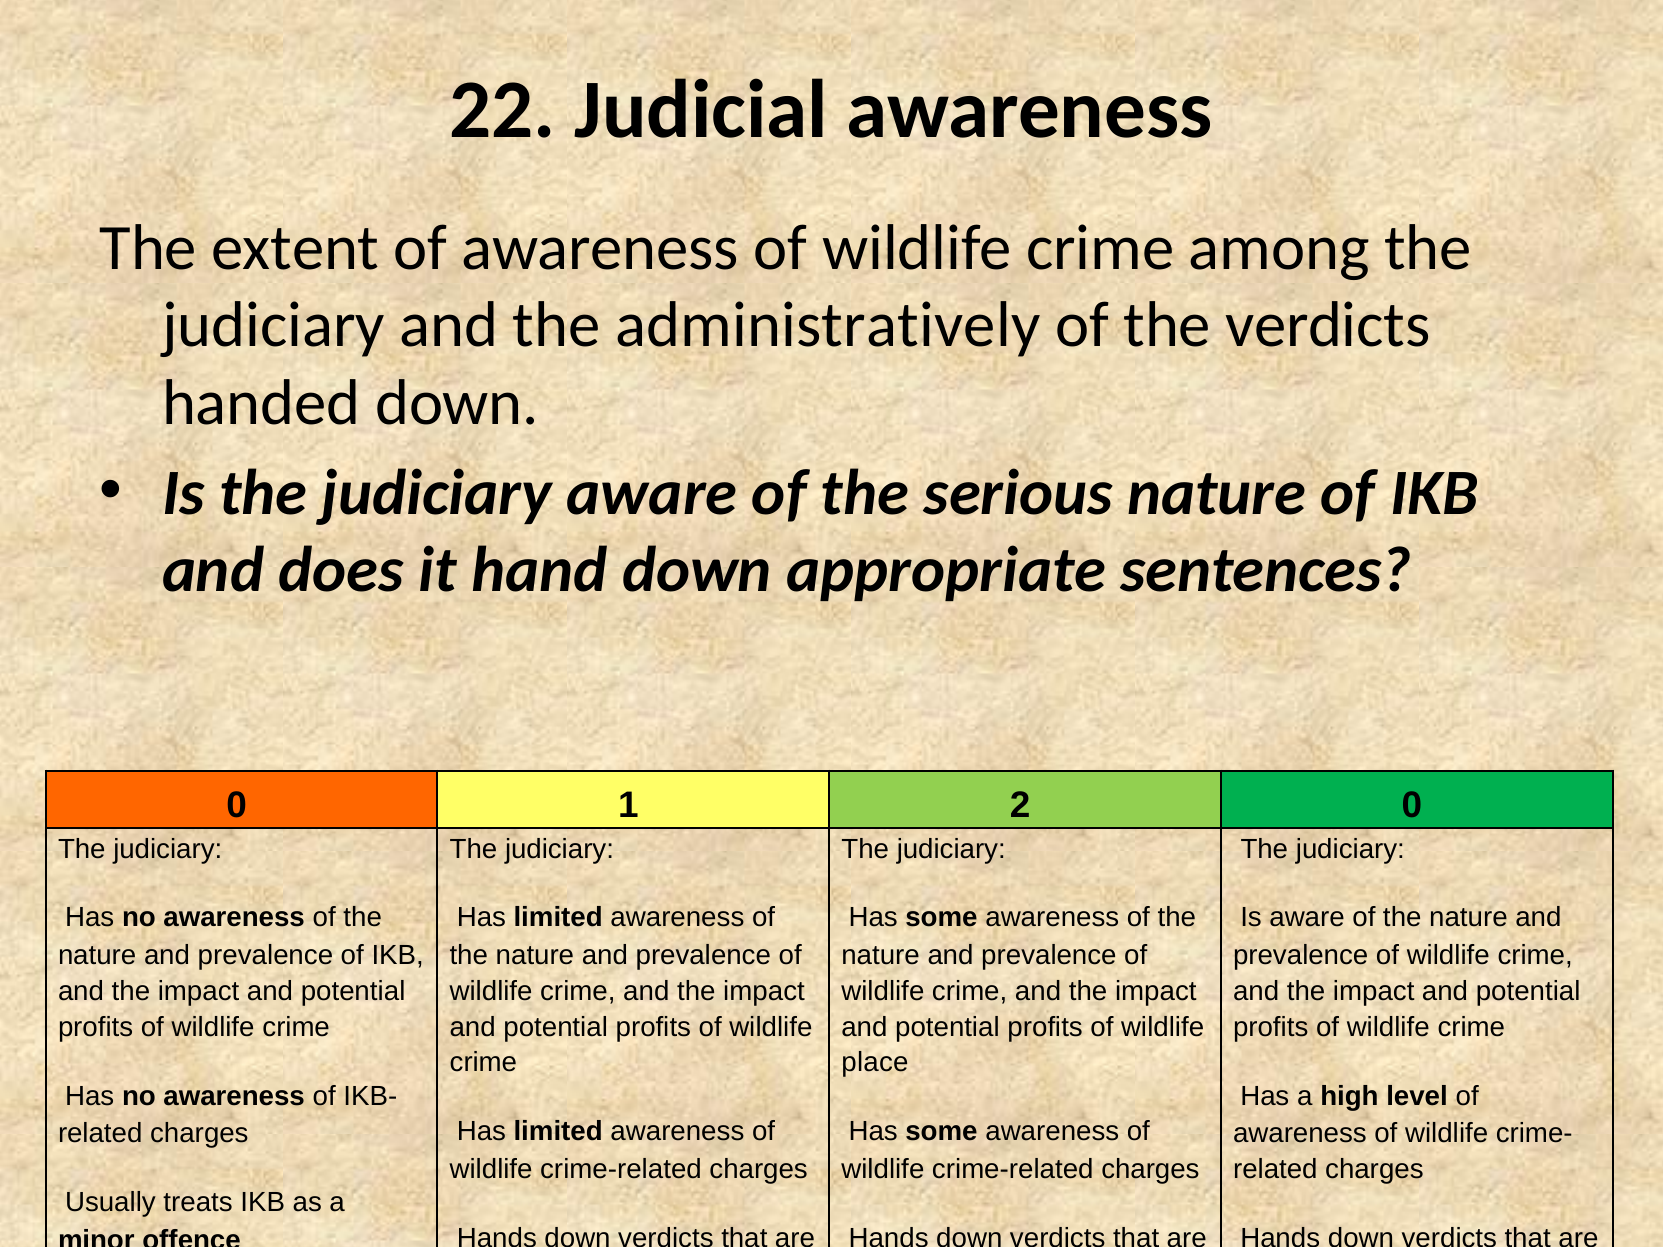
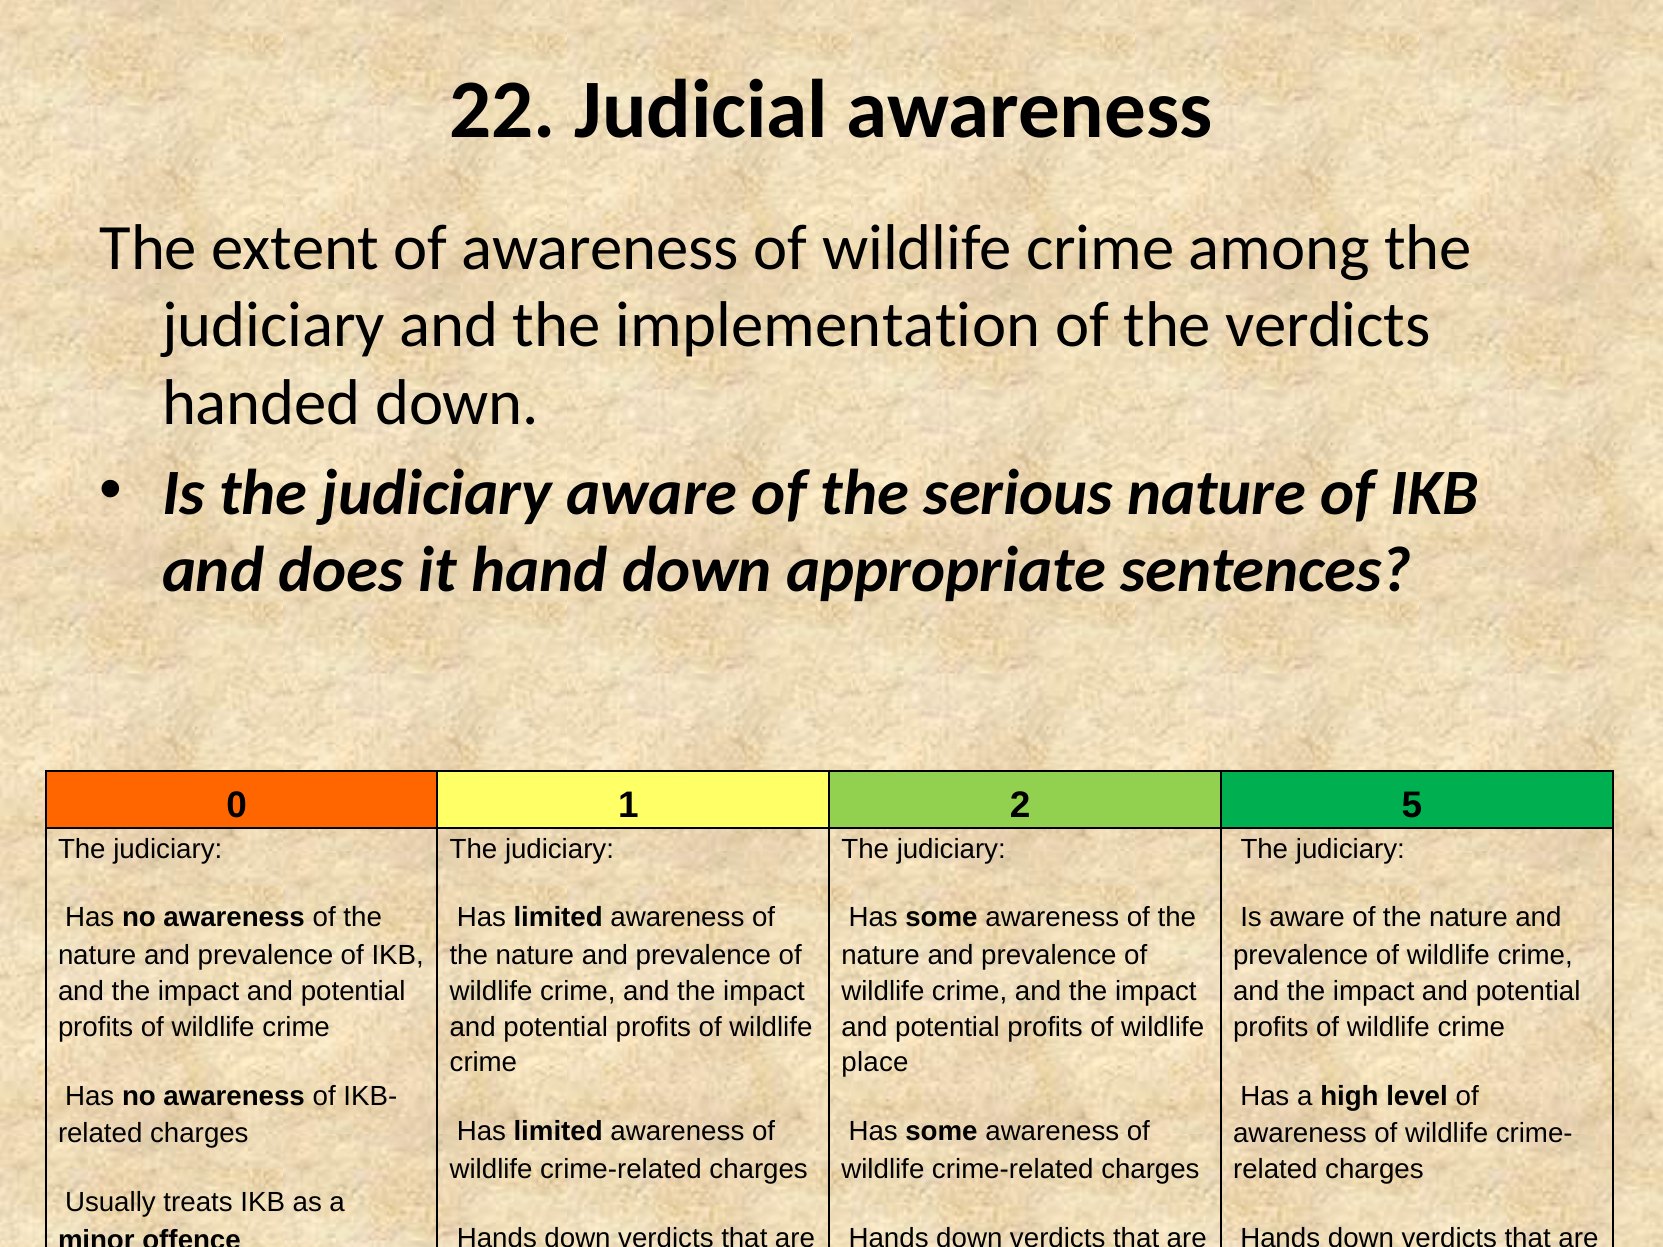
administratively: administratively -> implementation (828, 325)
0: 0 -> 5 (1412, 805)
